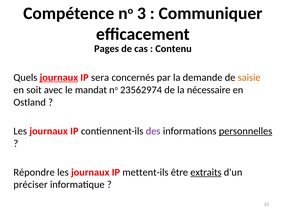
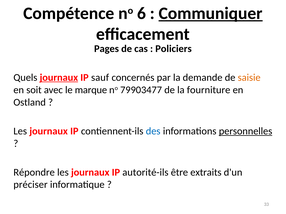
3: 3 -> 6 (142, 13)
Communiquer underline: none -> present (211, 13)
Contenu: Contenu -> Policiers (173, 49)
sera: sera -> sauf (100, 78)
mandat: mandat -> marque (91, 90)
23562974: 23562974 -> 79903477 (141, 90)
nécessaire: nécessaire -> fourniture (209, 90)
des colour: purple -> blue (153, 131)
mettent-ils: mettent-ils -> autorité-ils (145, 173)
extraits underline: present -> none (206, 173)
